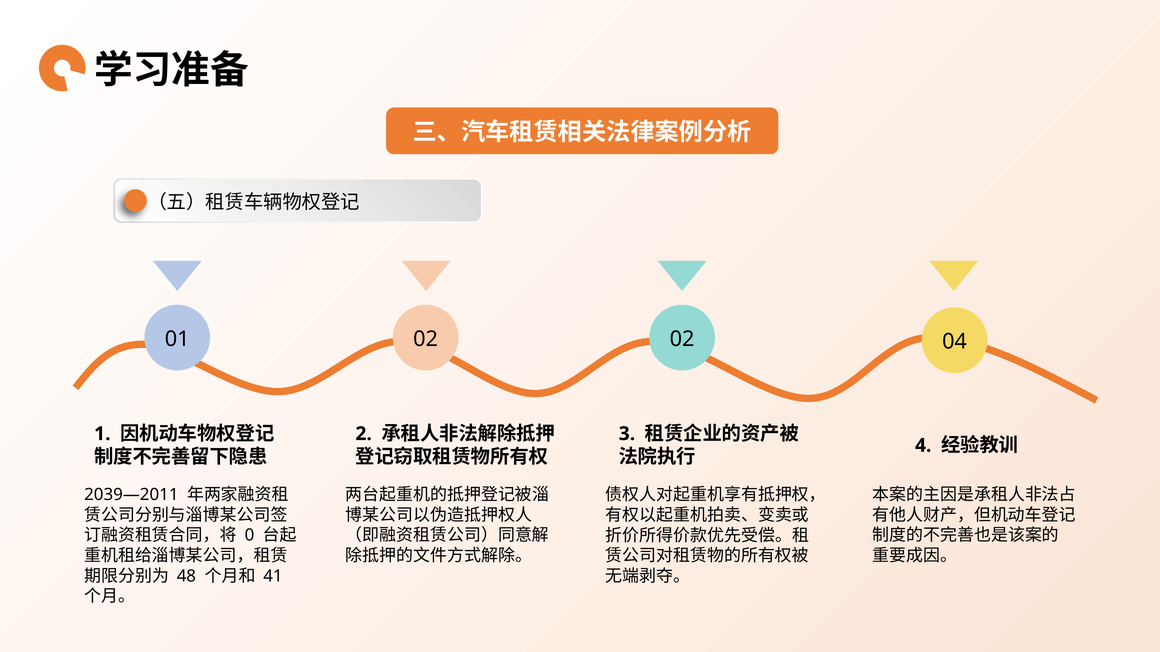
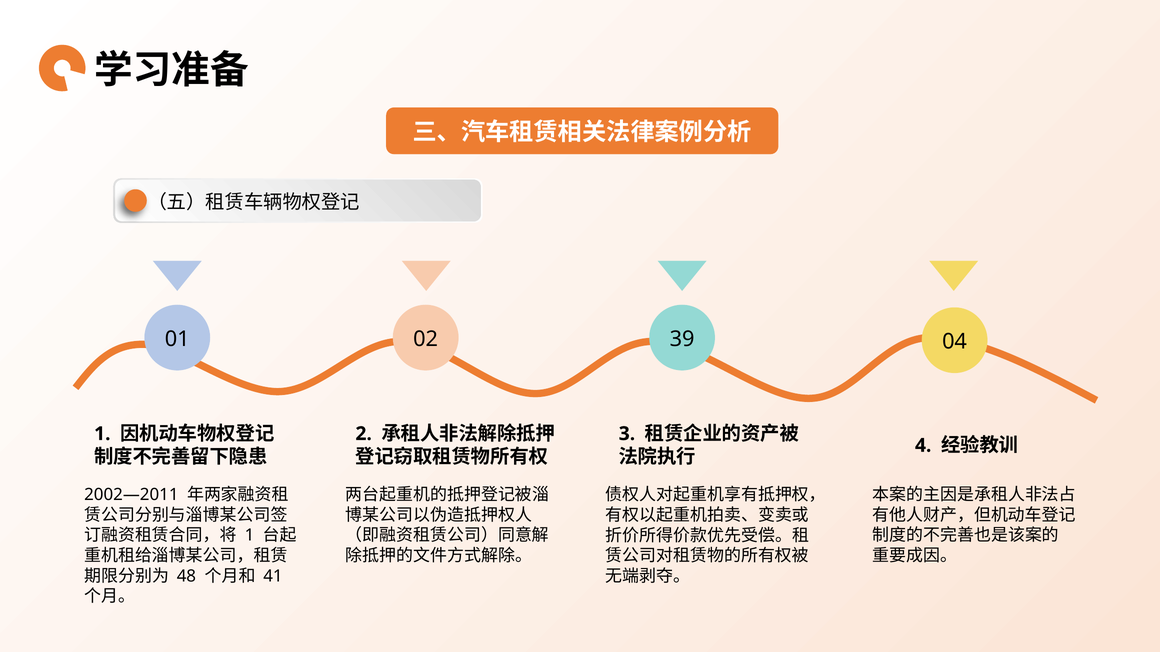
02 02: 02 -> 39 (682, 339)
2039—2011: 2039—2011 -> 2002—2011 (131, 495)
0: 0 -> 1 (249, 536)
